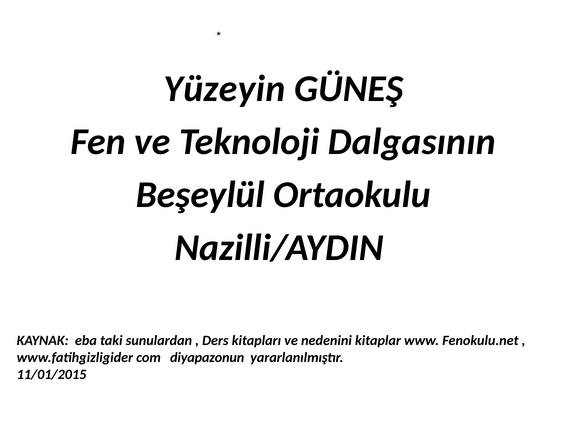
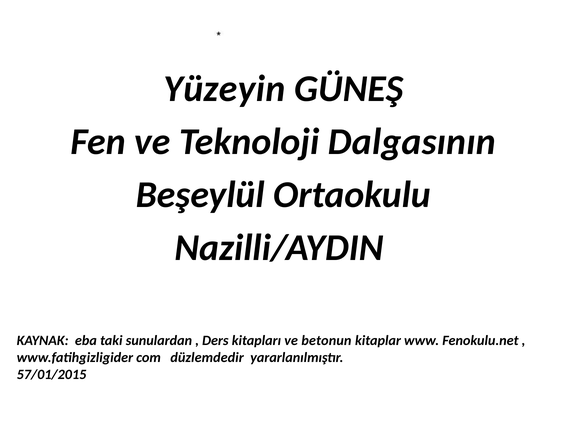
nedenini: nedenini -> betonun (326, 341)
diyapazonun: diyapazonun -> düzlemdedir (207, 358)
11/01/2015: 11/01/2015 -> 57/01/2015 (52, 375)
